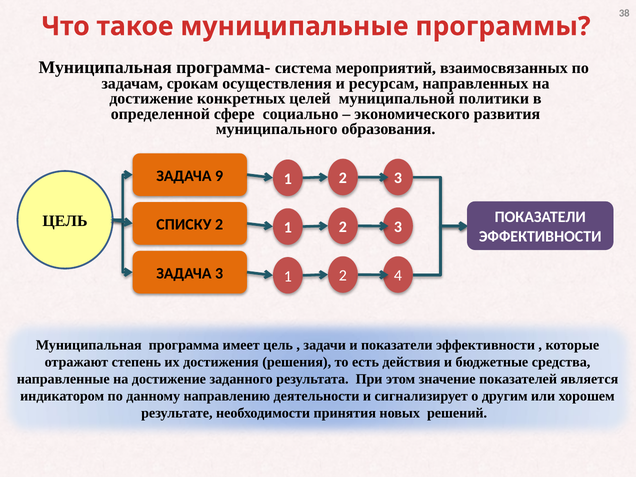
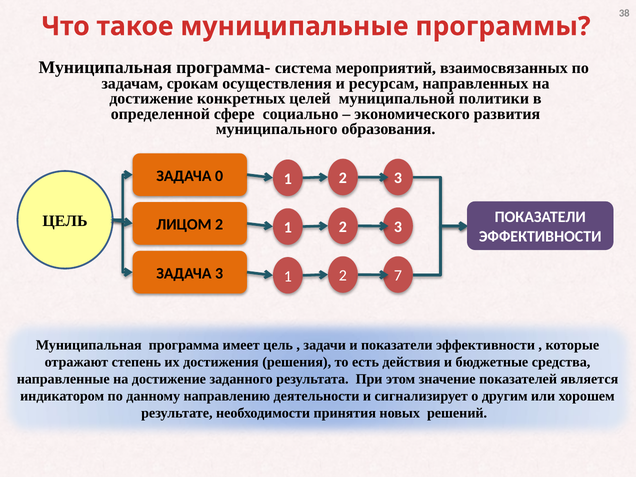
9: 9 -> 0 (219, 176)
СПИСКУ: СПИСКУ -> ЛИЦОМ (184, 225)
4: 4 -> 7 (398, 276)
